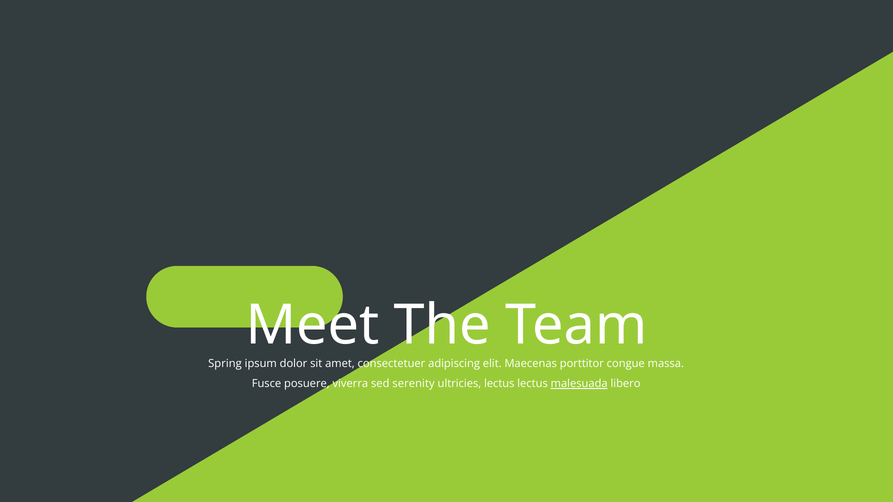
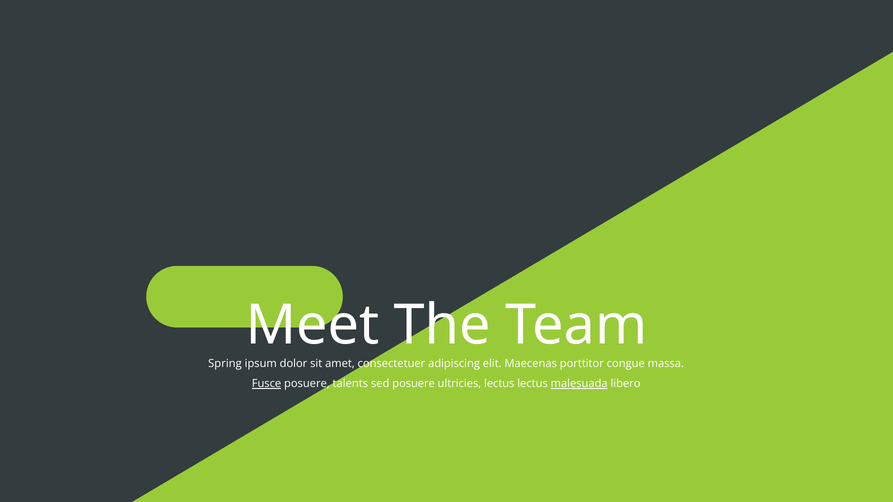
Fusce underline: none -> present (266, 384)
viverra: viverra -> talents (350, 384)
sed serenity: serenity -> posuere (414, 384)
